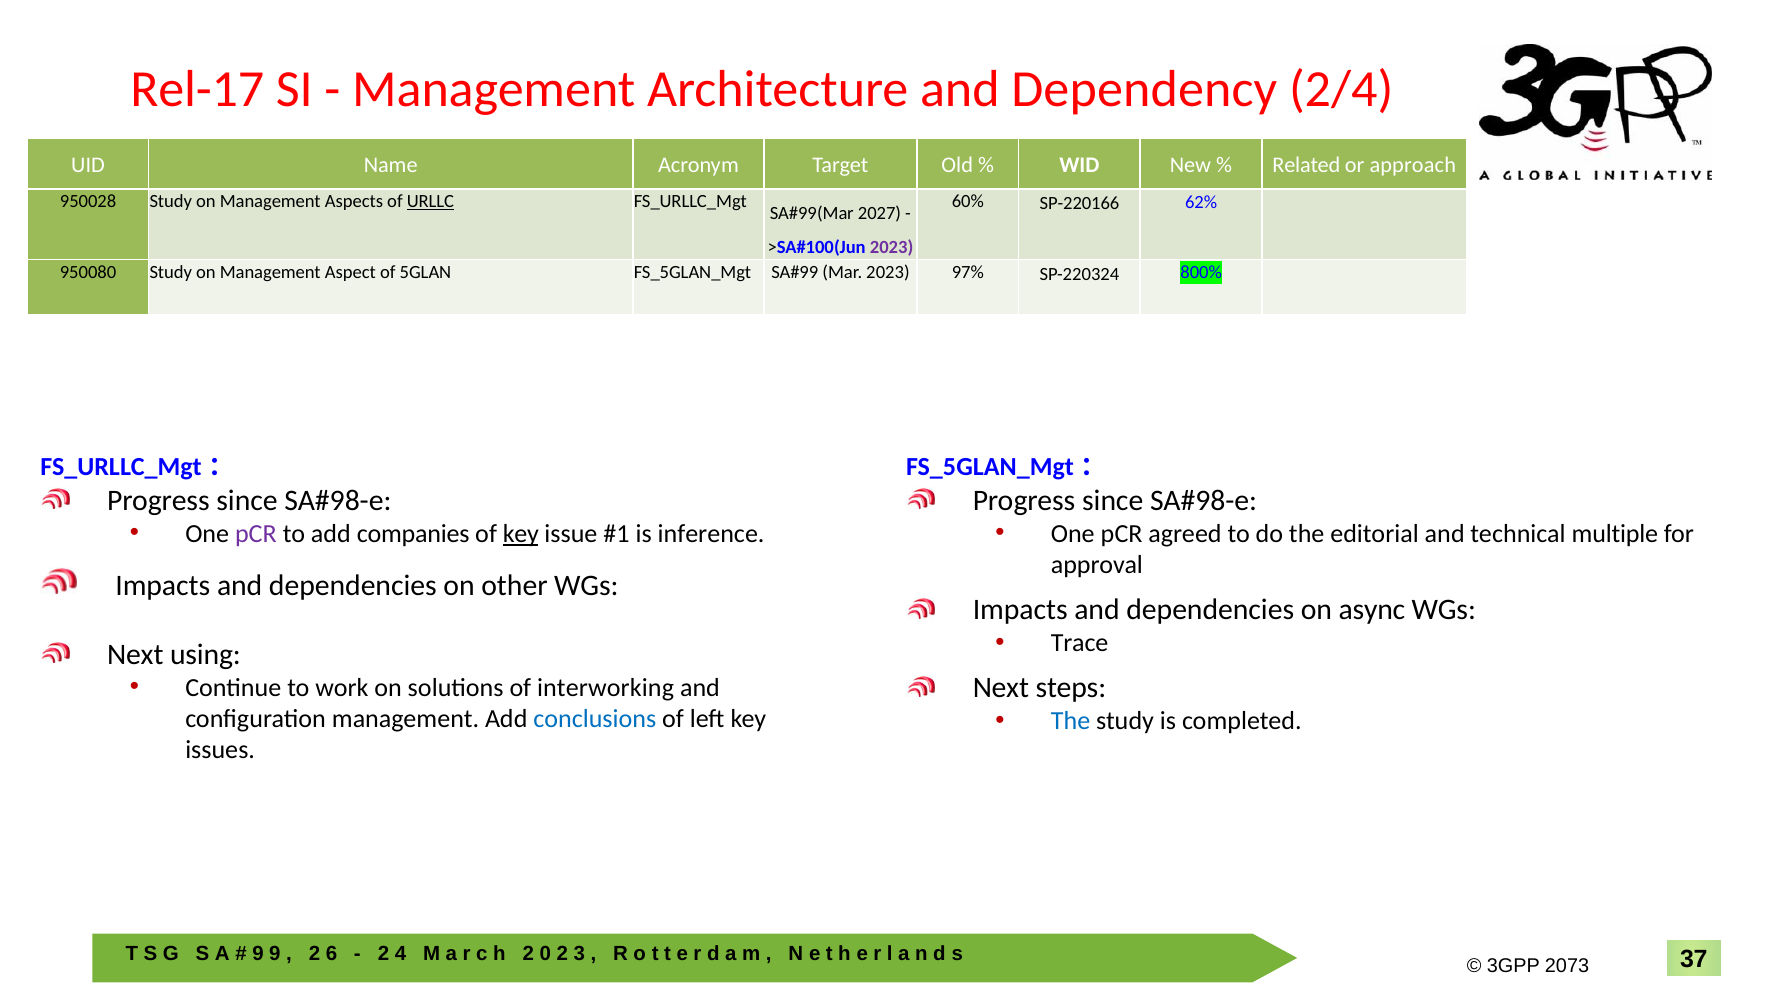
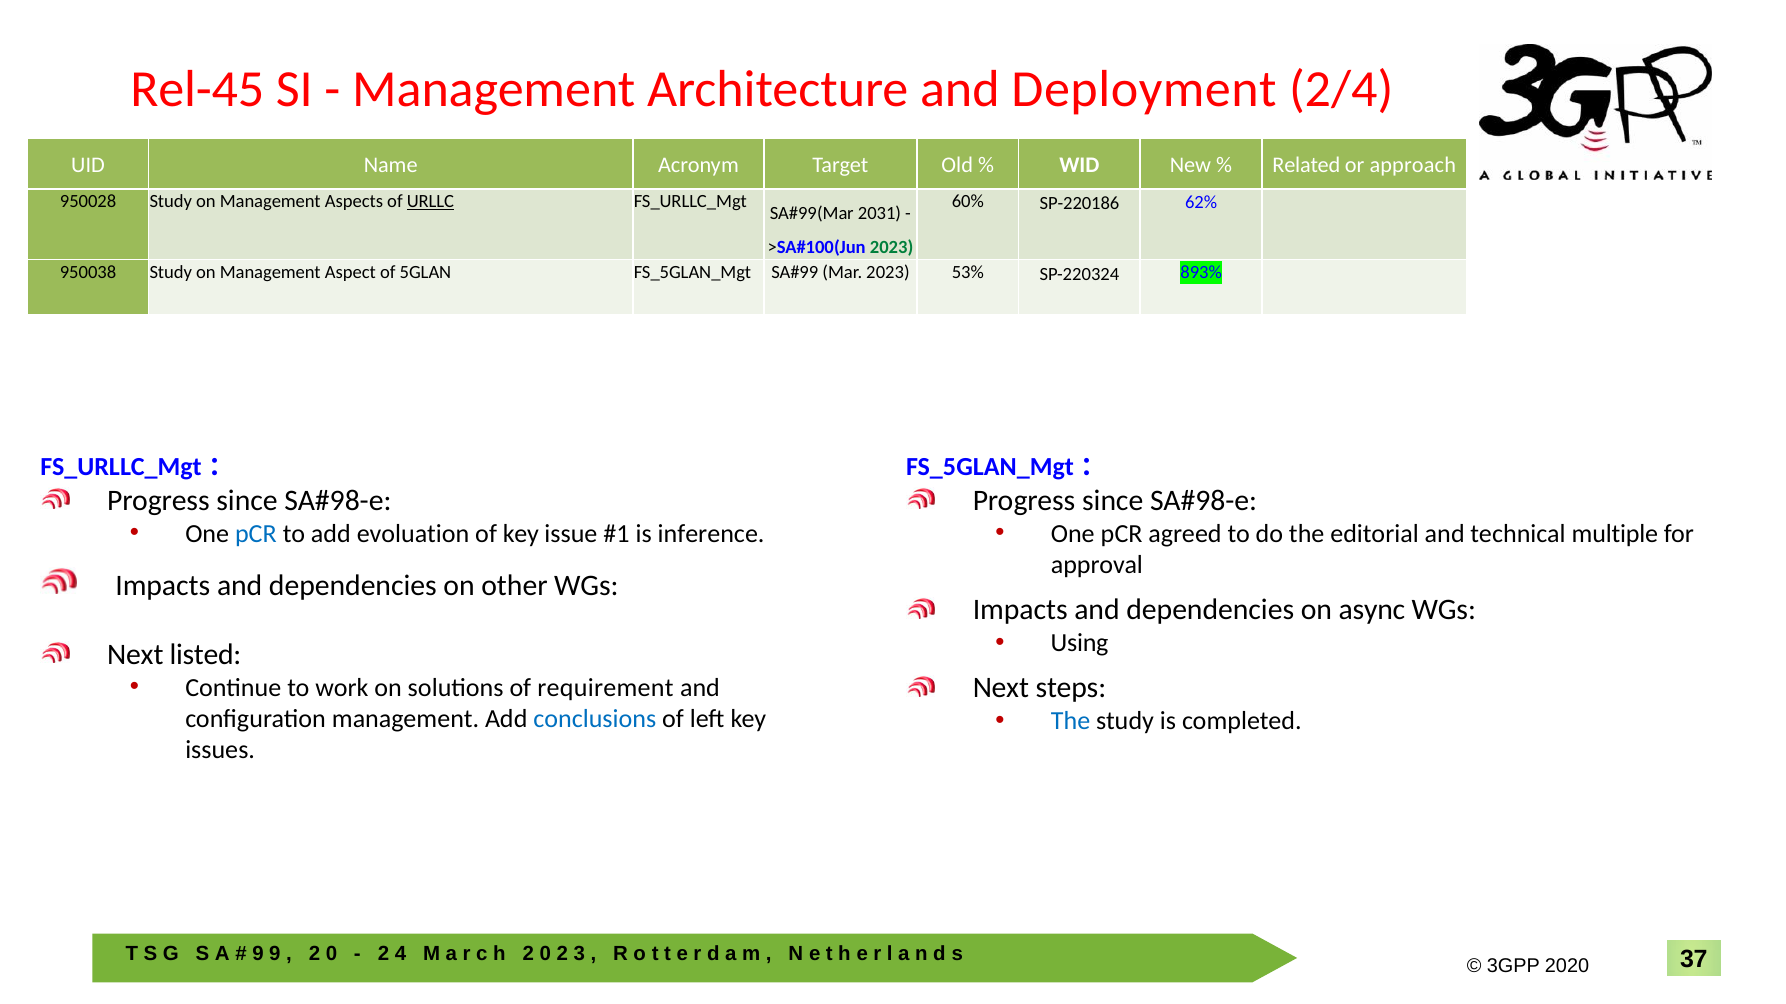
Rel-17: Rel-17 -> Rel-45 (197, 90)
Dependency: Dependency -> Deployment (1144, 90)
SP-220166: SP-220166 -> SP-220186 (1079, 204)
2027: 2027 -> 2031 (880, 213)
2023 colour: purple -> green (892, 247)
950080: 950080 -> 950038 (88, 272)
97%: 97% -> 53% (968, 272)
800%: 800% -> 893% (1201, 273)
pCR colour: purple -> blue (256, 534)
companies: companies -> evoluation (413, 534)
key underline: present -> none (521, 534)
Trace: Trace -> Using (1080, 643)
using: using -> listed (205, 655)
interworking: interworking -> requirement (605, 688)
6: 6 -> 0 (332, 954)
2073: 2073 -> 2020 (1567, 967)
